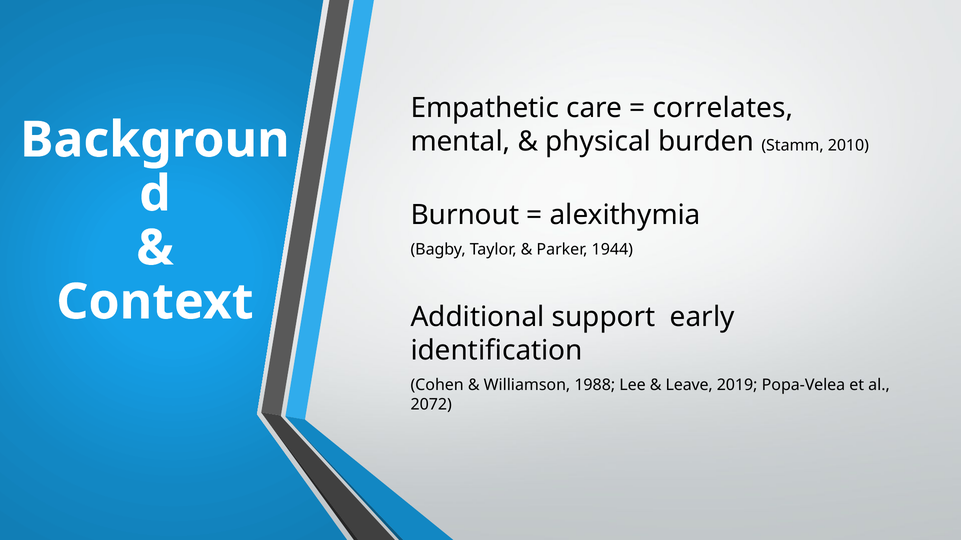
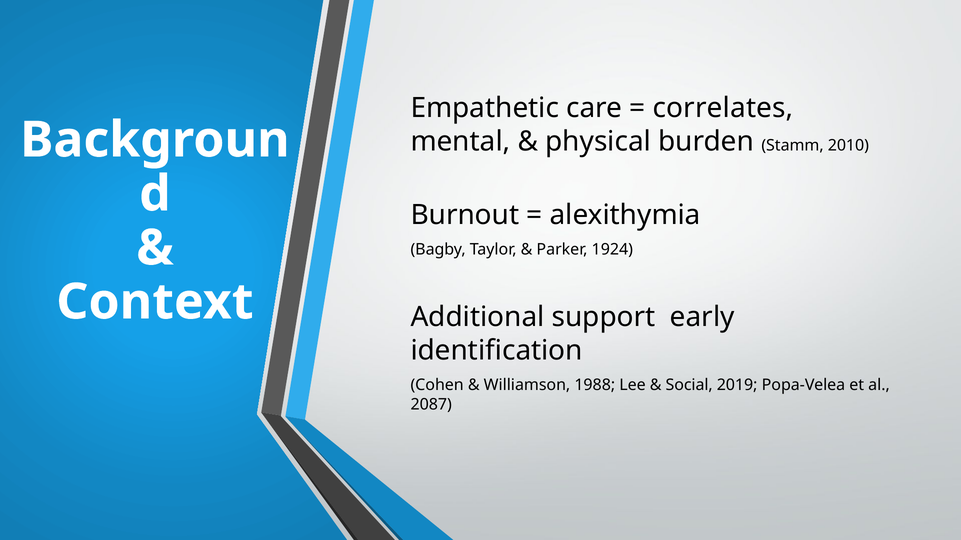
1944: 1944 -> 1924 (612, 250)
Leave: Leave -> Social (689, 386)
2072: 2072 -> 2087 (431, 405)
